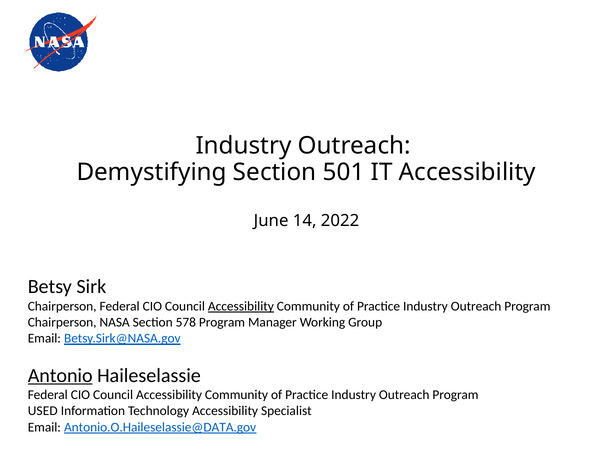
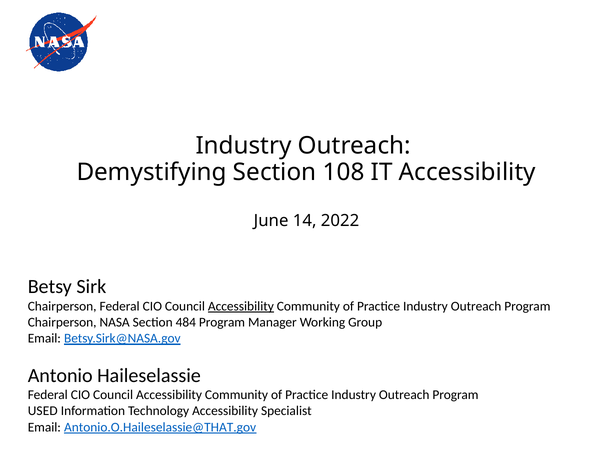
501: 501 -> 108 (344, 172)
578: 578 -> 484 (186, 323)
Antonio underline: present -> none (60, 376)
Antonio.O.Haileselassie@DATA.gov: Antonio.O.Haileselassie@DATA.gov -> Antonio.O.Haileselassie@THAT.gov (160, 427)
